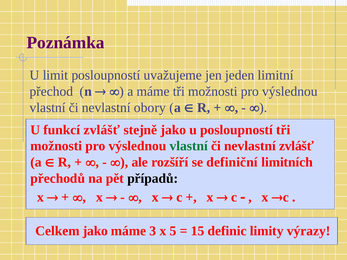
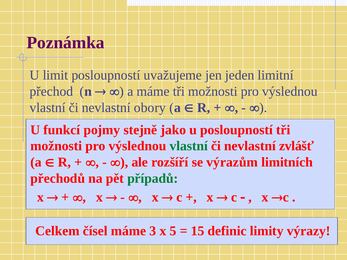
funkcí zvlášť: zvlášť -> pojmy (102, 130)
definiční: definiční -> výrazům (232, 162)
případů colour: black -> green (153, 179)
Celkem jako: jako -> čísel (95, 231)
